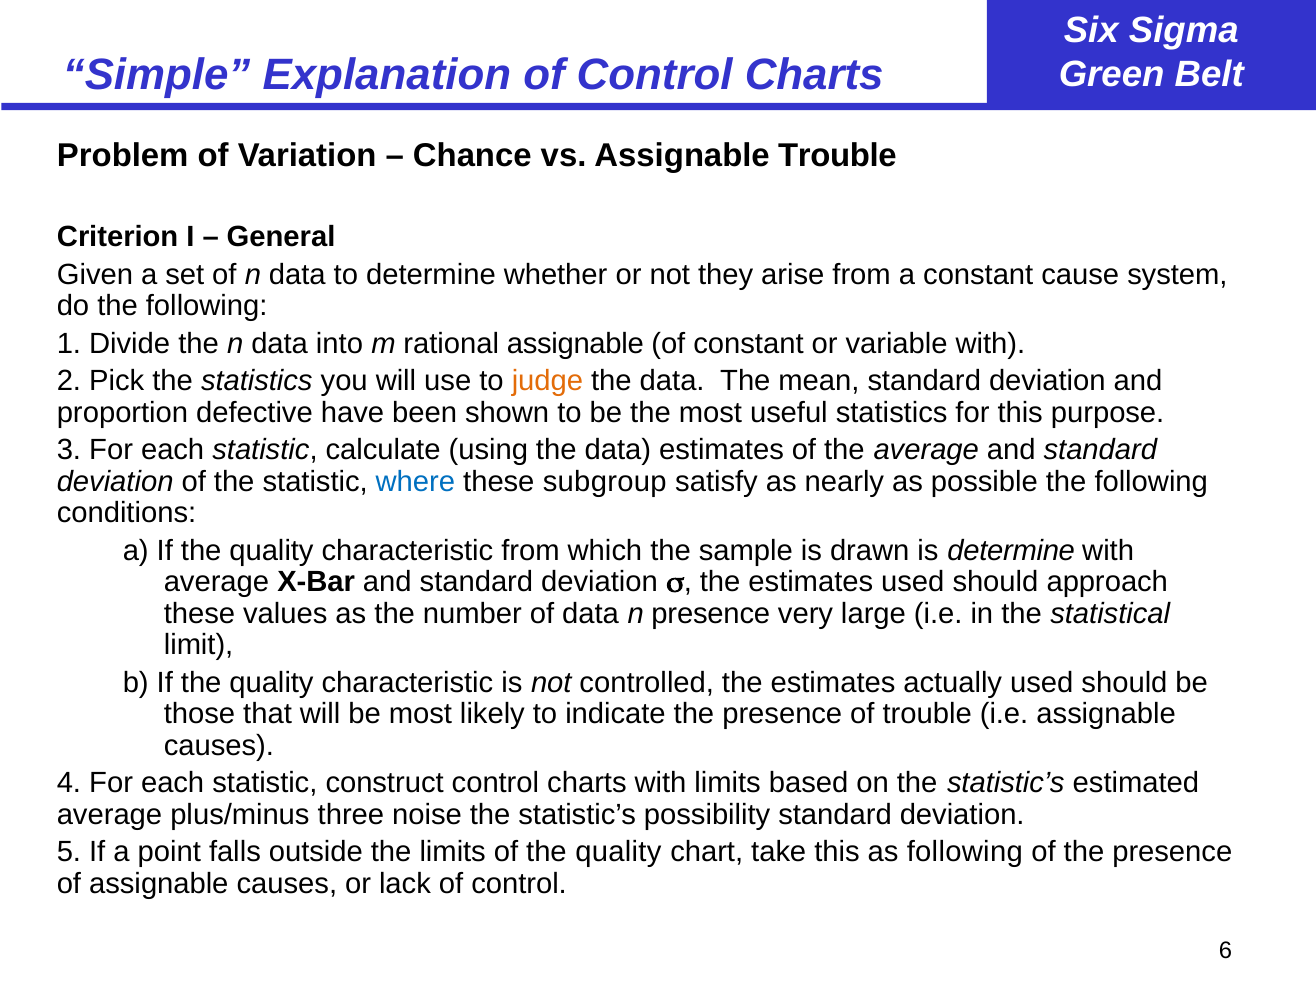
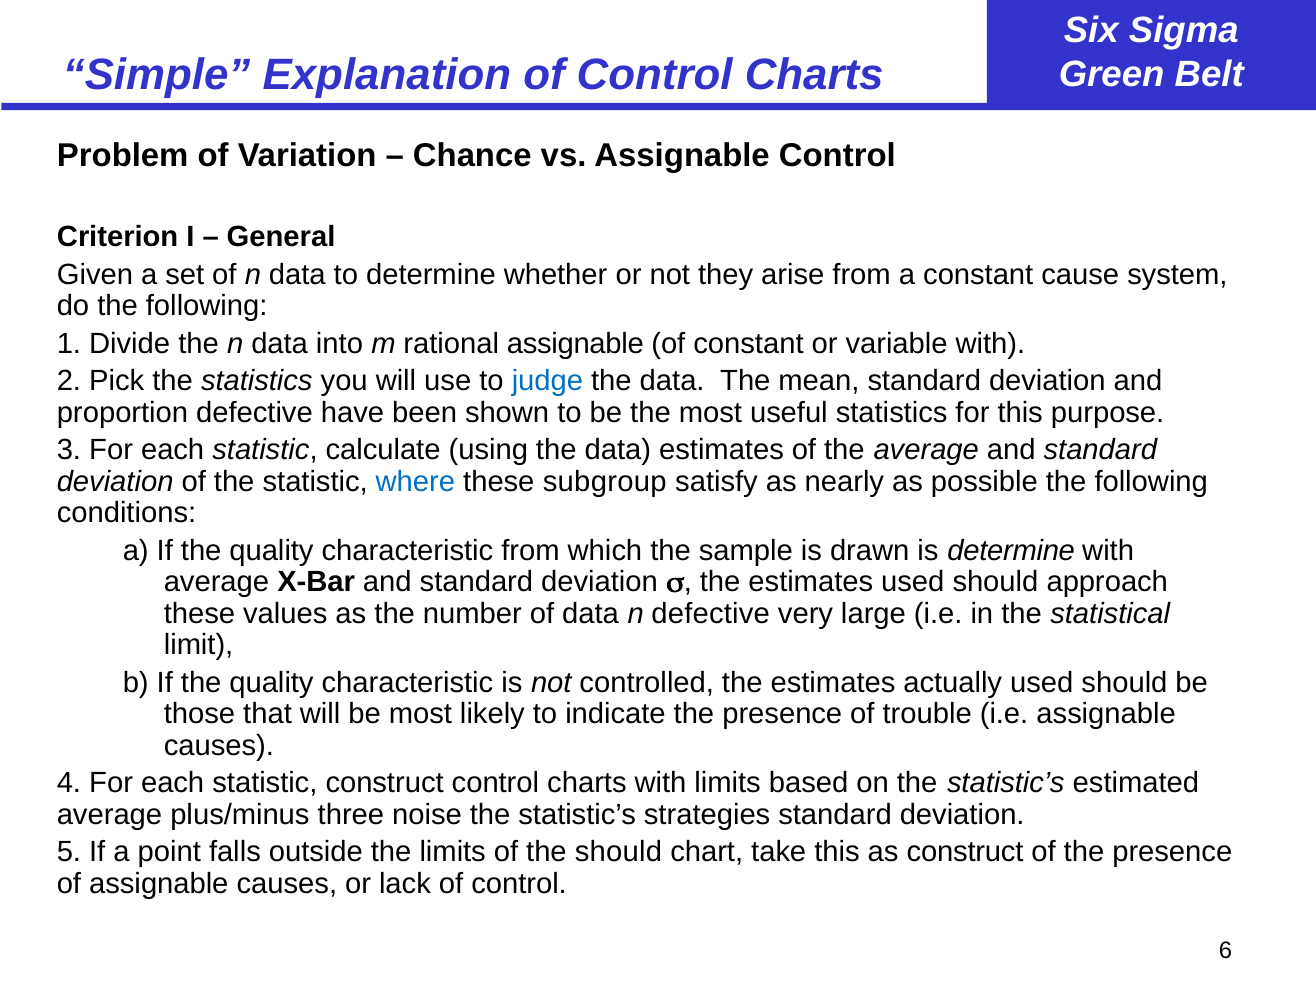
Assignable Trouble: Trouble -> Control (837, 156)
judge colour: orange -> blue (547, 381)
n presence: presence -> defective (711, 614)
possibility: possibility -> strategies (707, 815)
of the quality: quality -> should (618, 852)
as following: following -> construct (965, 852)
